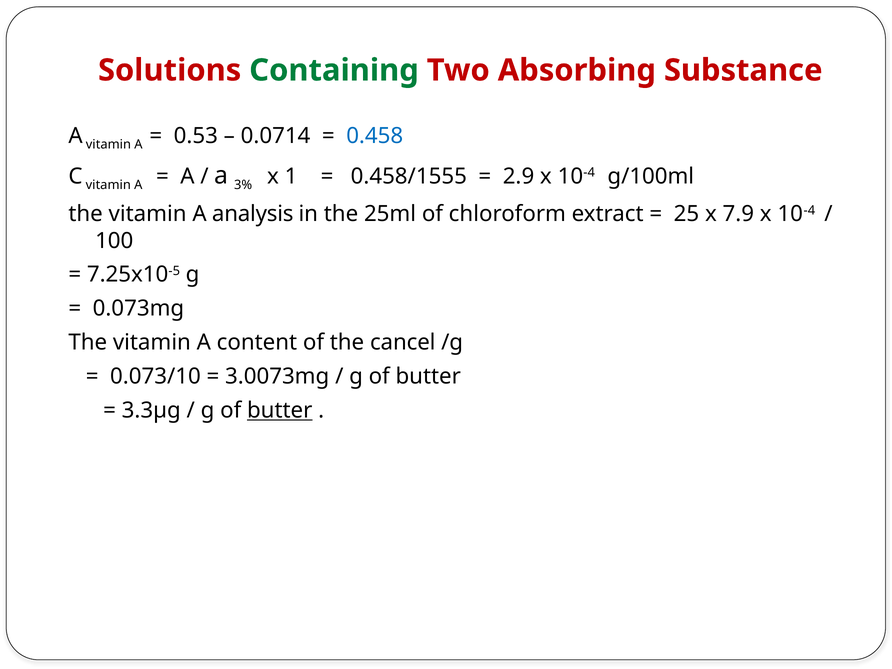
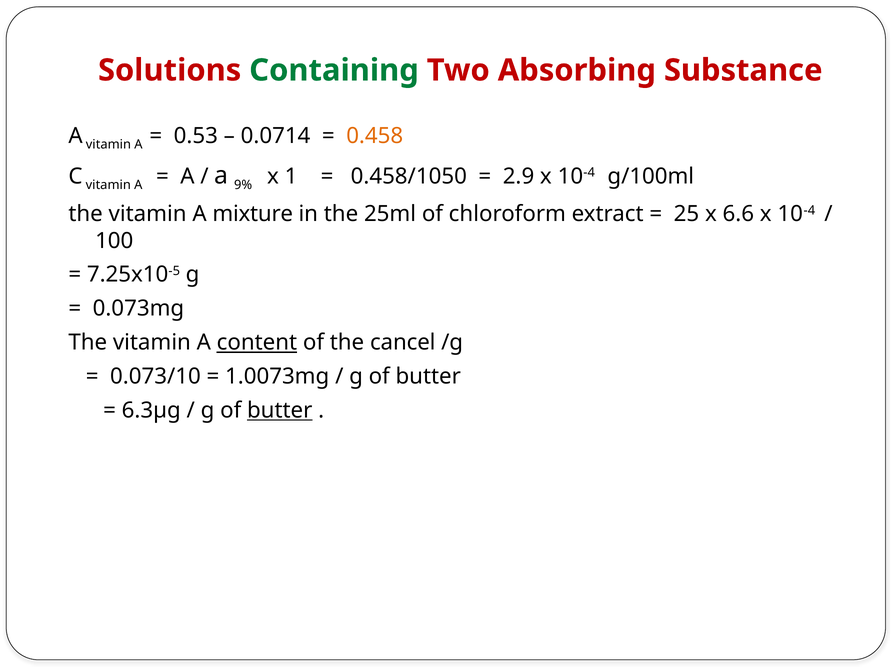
0.458 colour: blue -> orange (375, 136)
3%: 3% -> 9% (243, 185)
0.458/1555: 0.458/1555 -> 0.458/1050 (409, 176)
analysis: analysis -> mixture (253, 214)
7.9: 7.9 -> 6.6 (738, 214)
content underline: none -> present (257, 343)
3.0073mg: 3.0073mg -> 1.0073mg (277, 376)
3.3µg: 3.3µg -> 6.3µg (151, 410)
